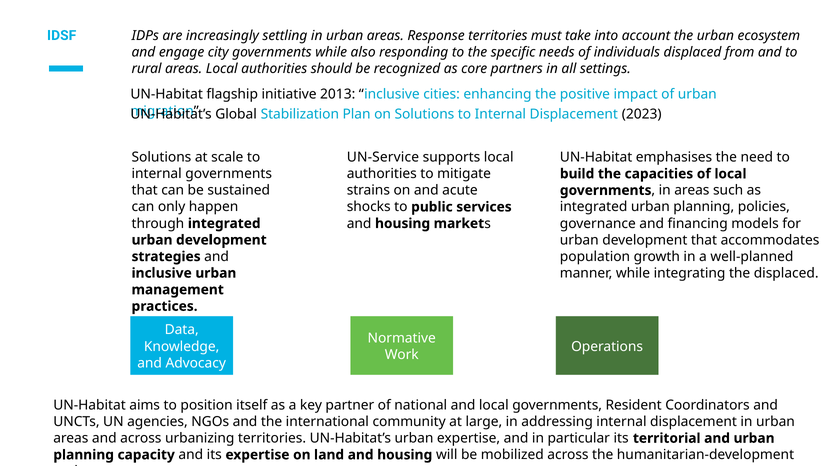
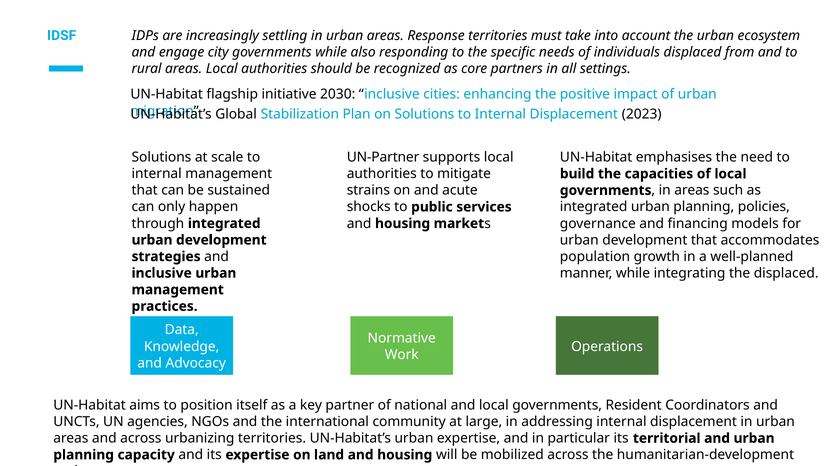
2013: 2013 -> 2030 (338, 94)
UN-Service: UN-Service -> UN-Partner (383, 157)
internal governments: governments -> management (229, 174)
